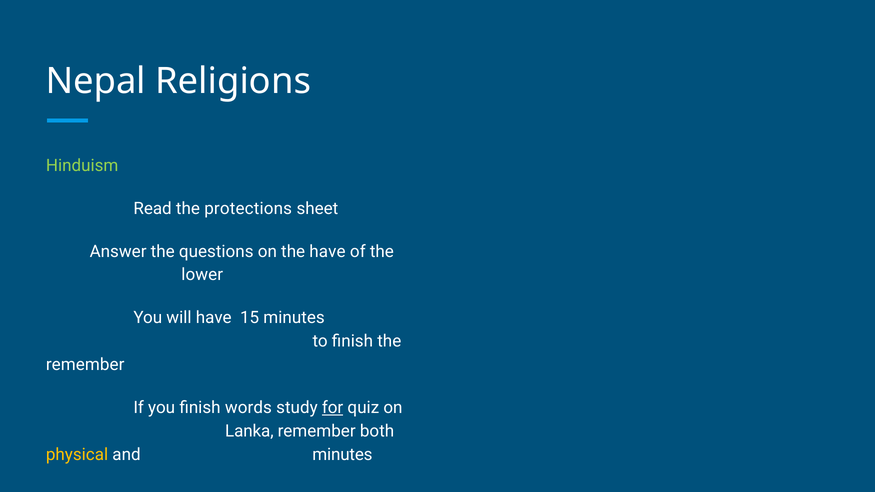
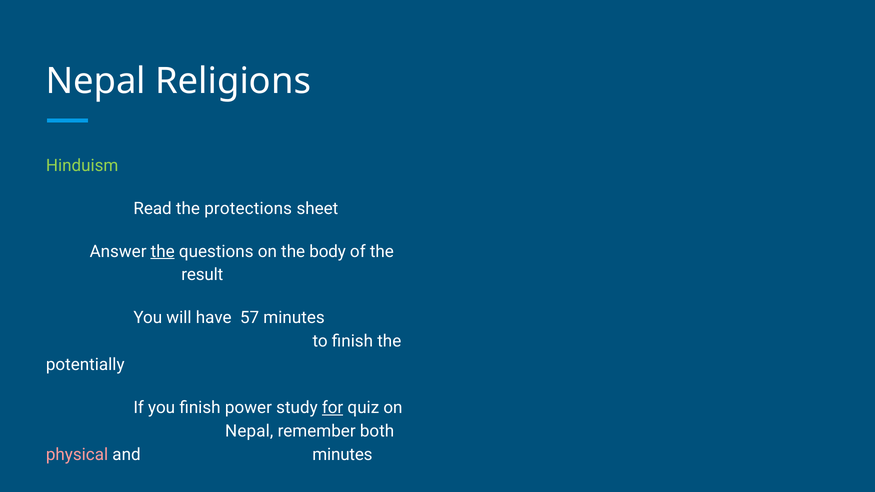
the underline: none -> present (163, 252)
the have: have -> body (328, 252)
lower: lower -> result (202, 275)
15: 15 -> 57 (250, 318)
remember: remember -> potentially (85, 365)
words: words -> power (248, 408)
Lanka: Lanka -> Nepal (249, 431)
physical colour: yellow -> pink (77, 455)
